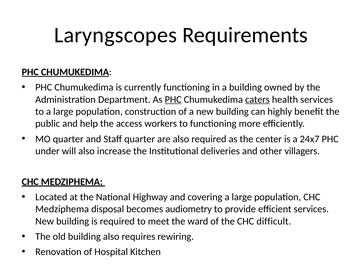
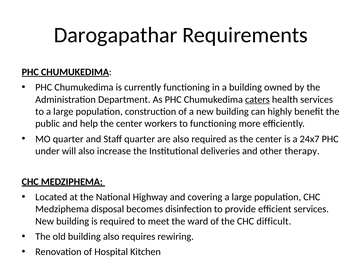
Laryngscopes: Laryngscopes -> Darogapathar (116, 35)
PHC underline: present -> none (173, 99)
help the access: access -> center (129, 123)
villagers: villagers -> therapy (302, 151)
audiometry: audiometry -> disinfection (189, 209)
